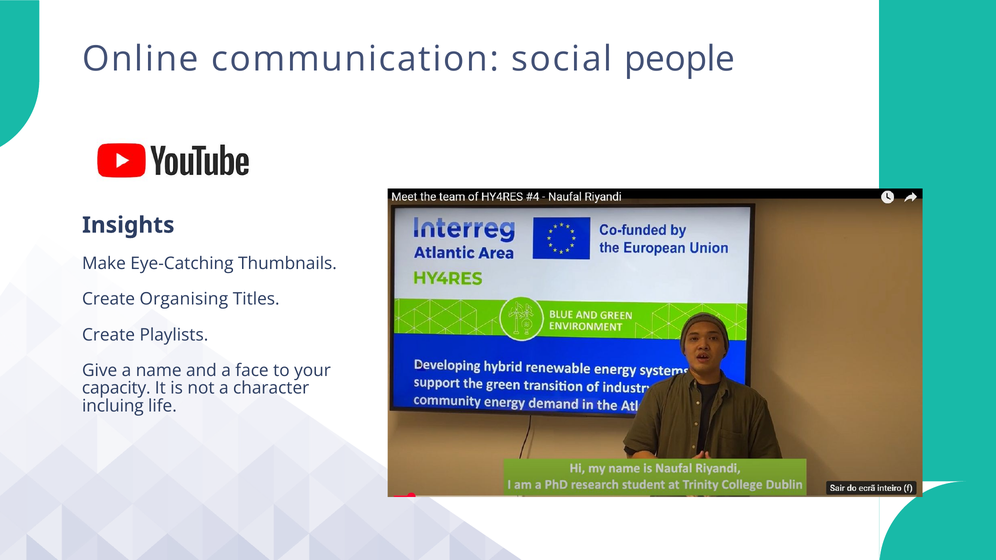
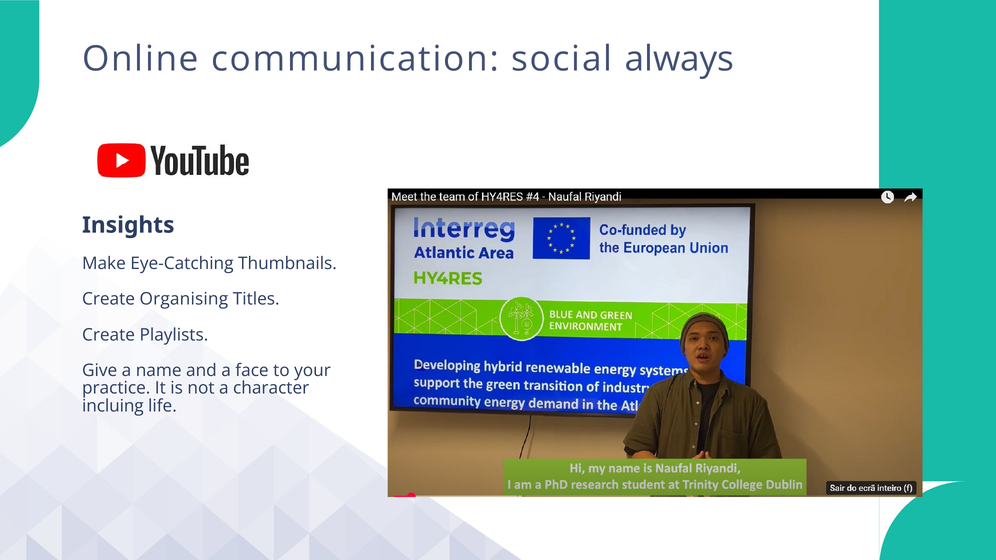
people: people -> always (679, 59)
capacity: capacity -> practice (116, 388)
